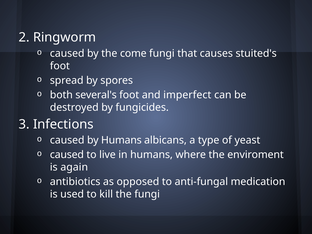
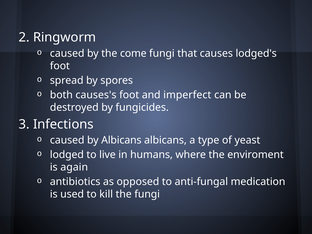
stuited's: stuited's -> lodged's (256, 53)
several's: several's -> causes's (96, 95)
by Humans: Humans -> Albicans (121, 140)
caused: caused -> lodged (67, 155)
